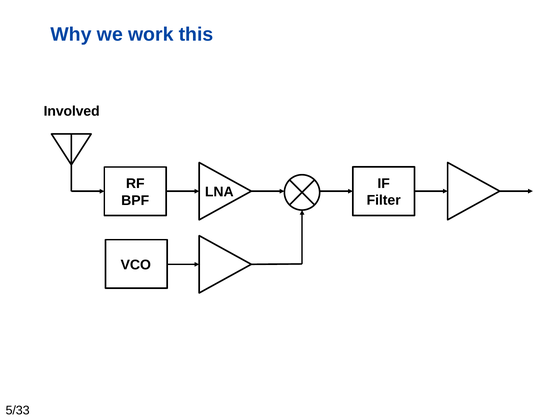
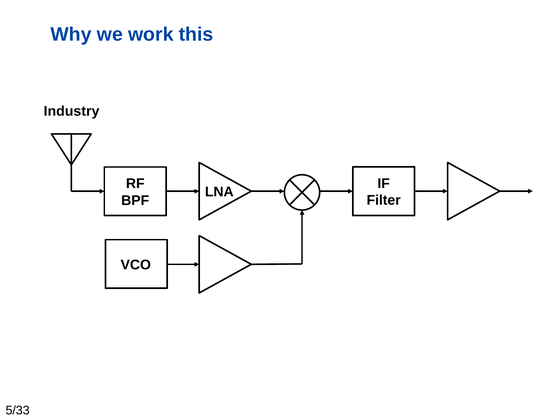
Involved: Involved -> Industry (72, 111)
